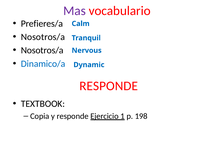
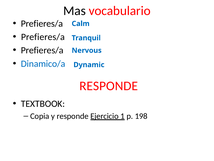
Mas colour: purple -> black (75, 11)
Nosotros/a: Nosotros/a -> Prefieres/a (43, 37)
Nosotros/a: Nosotros/a -> Prefieres/a (42, 50)
